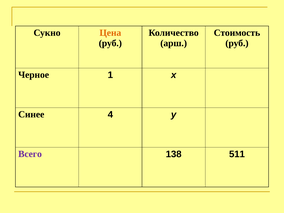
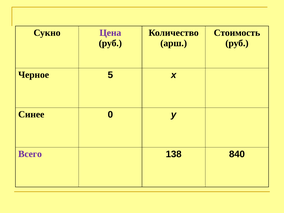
Цена colour: orange -> purple (110, 33)
1: 1 -> 5 (110, 75)
4: 4 -> 0 (110, 115)
511: 511 -> 840 (237, 154)
